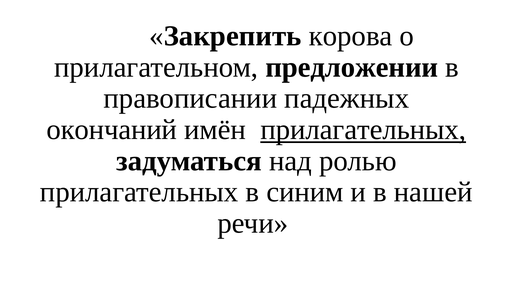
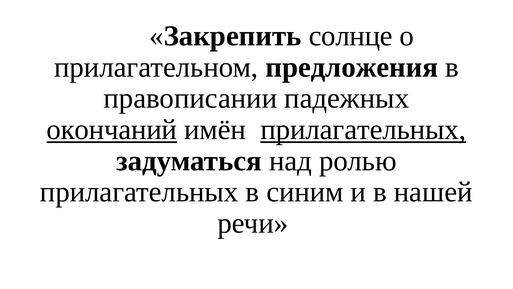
корова: корова -> солнце (351, 36)
предложении: предложении -> предложения (352, 67)
окончаний underline: none -> present (112, 129)
